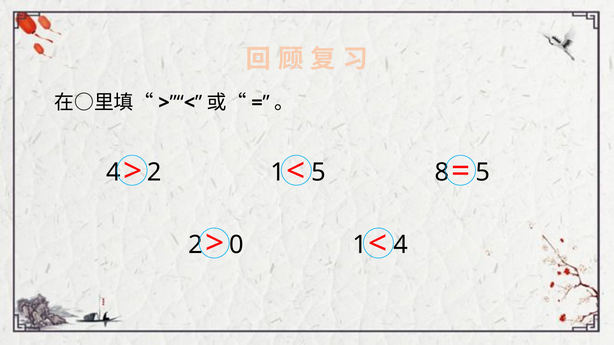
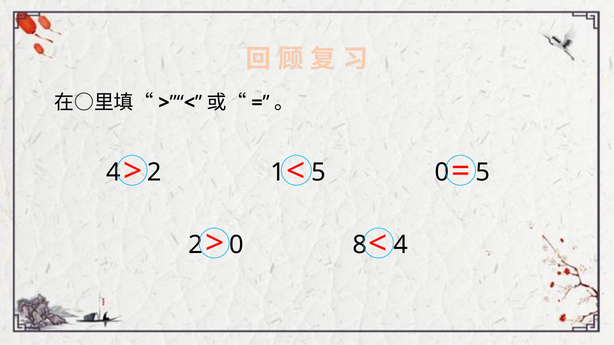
4 2 8: 8 -> 0 (442, 173)
0 1: 1 -> 8 (360, 245)
